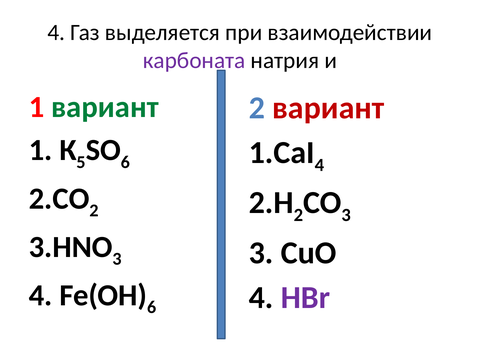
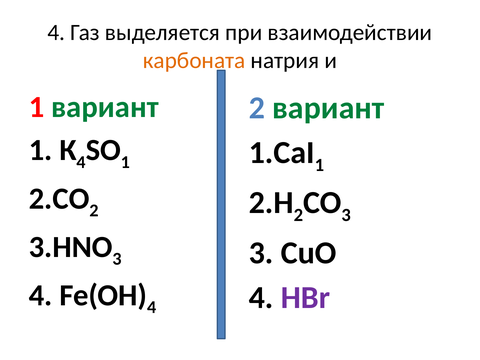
карбоната colour: purple -> orange (194, 60)
вариант colour: red -> green (328, 108)
5: 5 -> 4 (81, 162)
6: 6 -> 1 (126, 162)
4: 4 -> 1 (319, 165)
6: 6 -> 4 (152, 307)
